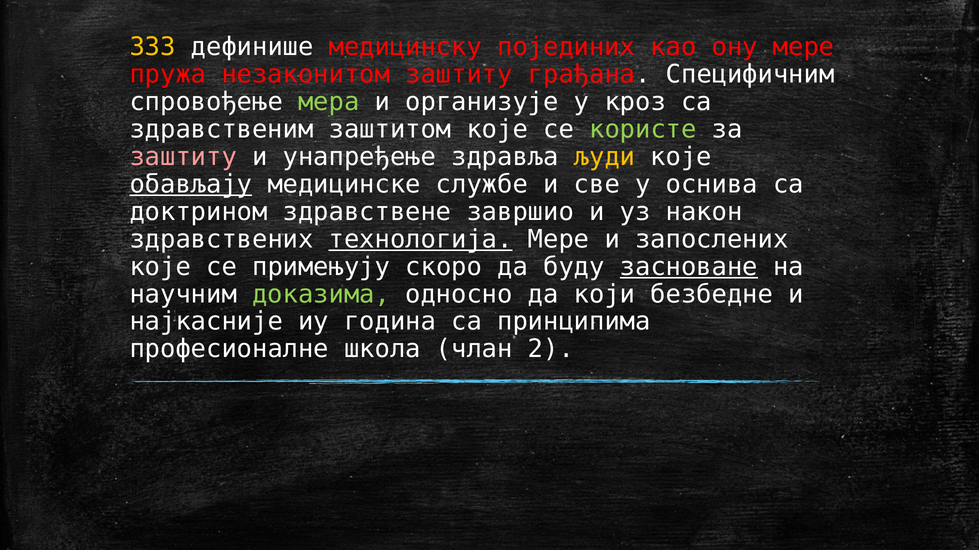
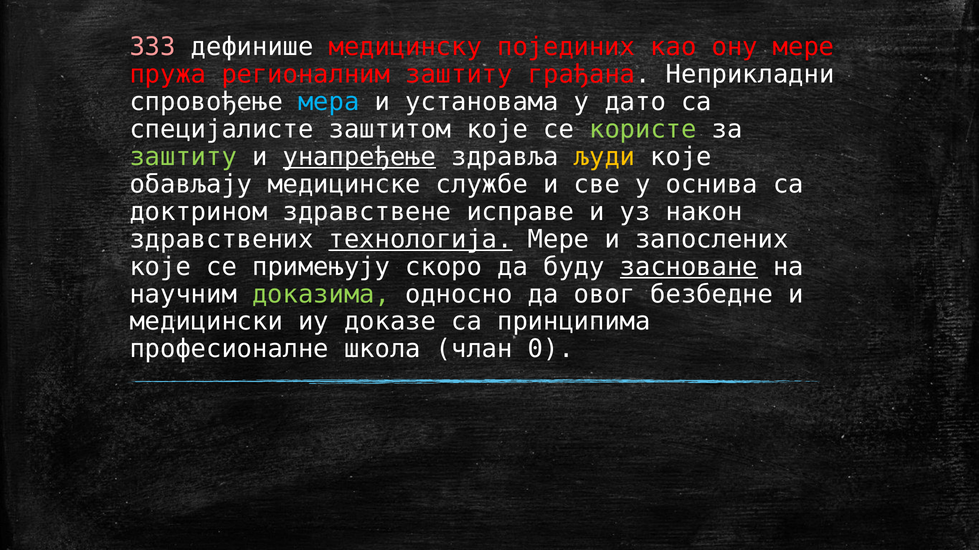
ЗЗЗ colour: yellow -> pink (153, 47)
незаконитом: незаконитом -> регионалним (306, 74)
Специфичним: Специфичним -> Неприкладни (750, 74)
мера colour: light green -> light blue (329, 102)
организује: организује -> установама (482, 102)
кроз: кроз -> дато (635, 102)
здравственим: здравственим -> специјалисте (222, 129)
заштиту colour: pink -> light green (183, 157)
унапређење underline: none -> present (359, 157)
обављају underline: present -> none (191, 184)
завршио: завршио -> исправе (520, 212)
који: који -> овог (605, 294)
најкасније: најкасније -> медицински (206, 322)
година: година -> доказе (390, 322)
2: 2 -> 0 (551, 350)
